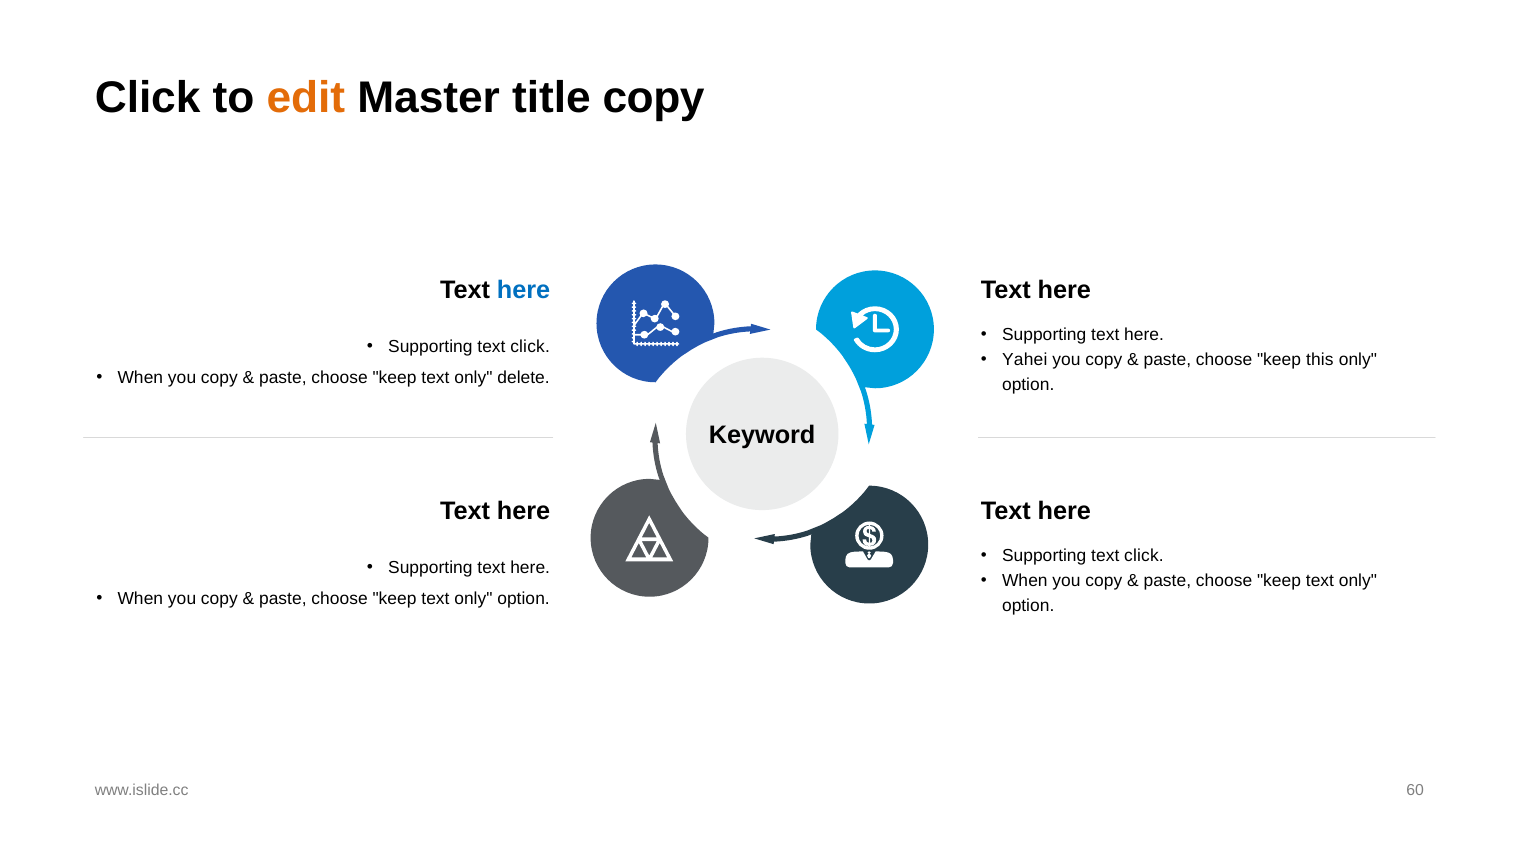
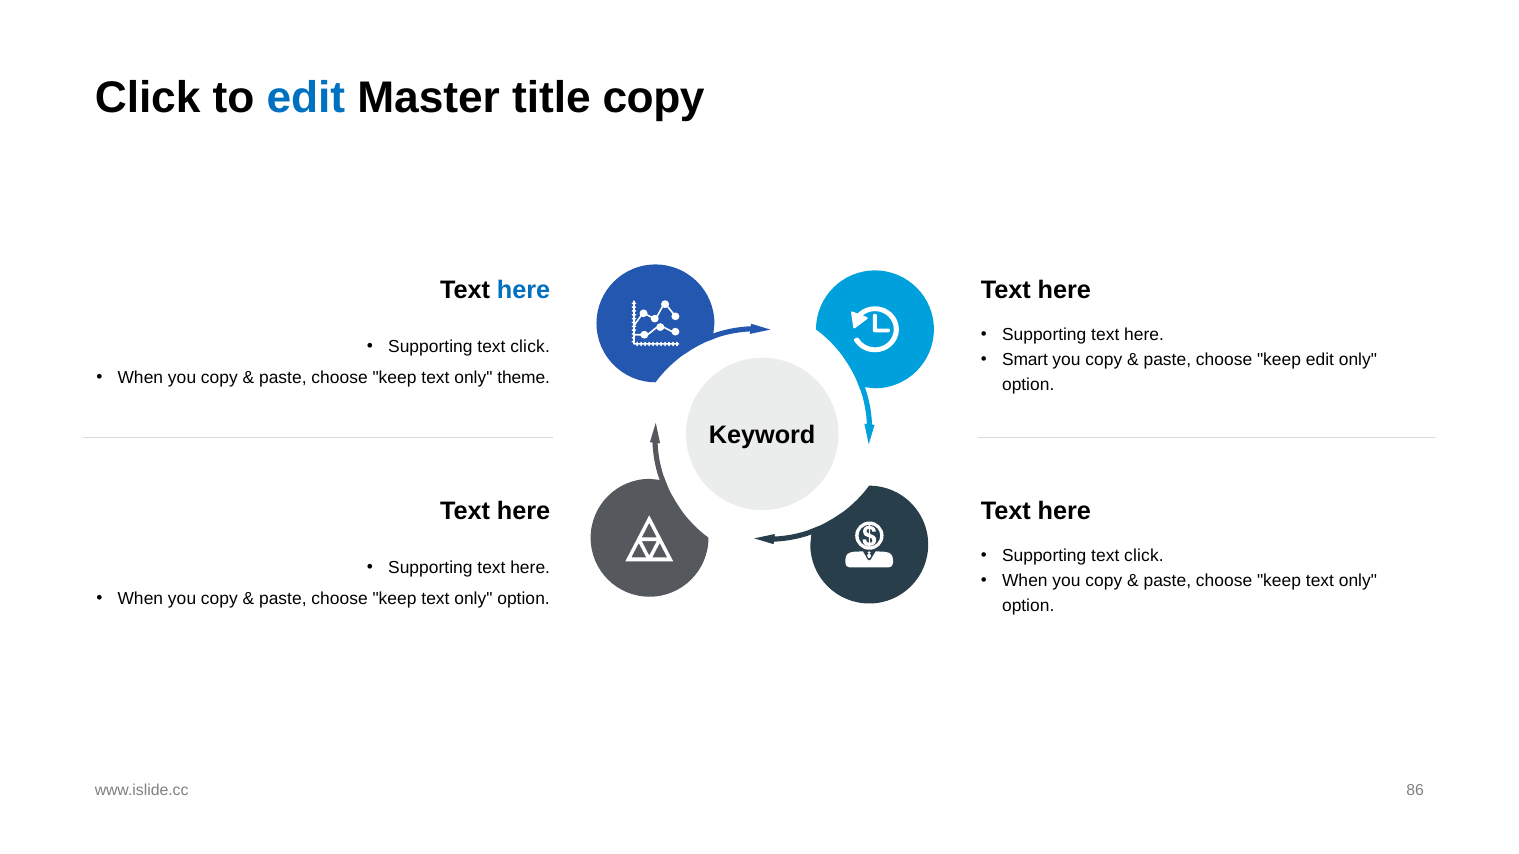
edit colour: orange -> blue (306, 98)
Yahei: Yahei -> Smart (1025, 360)
keep this: this -> edit (1320, 360)
delete: delete -> theme (524, 378)
60: 60 -> 86 (1415, 791)
